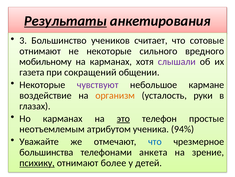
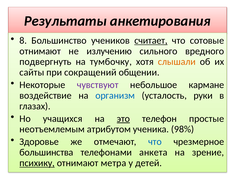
Результаты underline: present -> none (65, 21)
3: 3 -> 8 (23, 40)
считает underline: none -> present (151, 40)
не некоторые: некоторые -> излучению (109, 51)
мобильному: мобильному -> подвергнуть (45, 61)
на карманах: карманах -> тумбочку (111, 61)
слышали colour: purple -> orange (177, 61)
газета: газета -> сайты (32, 72)
организм colour: orange -> blue (115, 95)
Но карманах: карманах -> учащихся (63, 118)
94%: 94% -> 98% (183, 129)
Уважайте: Уважайте -> Здоровье (39, 141)
более: более -> метра (113, 162)
